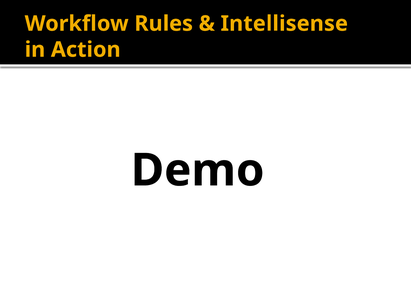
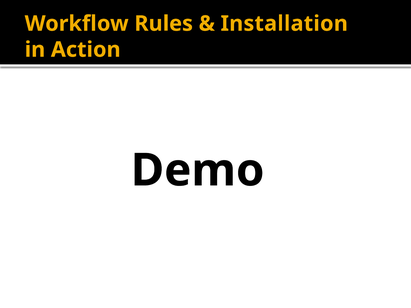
Intellisense: Intellisense -> Installation (284, 24)
